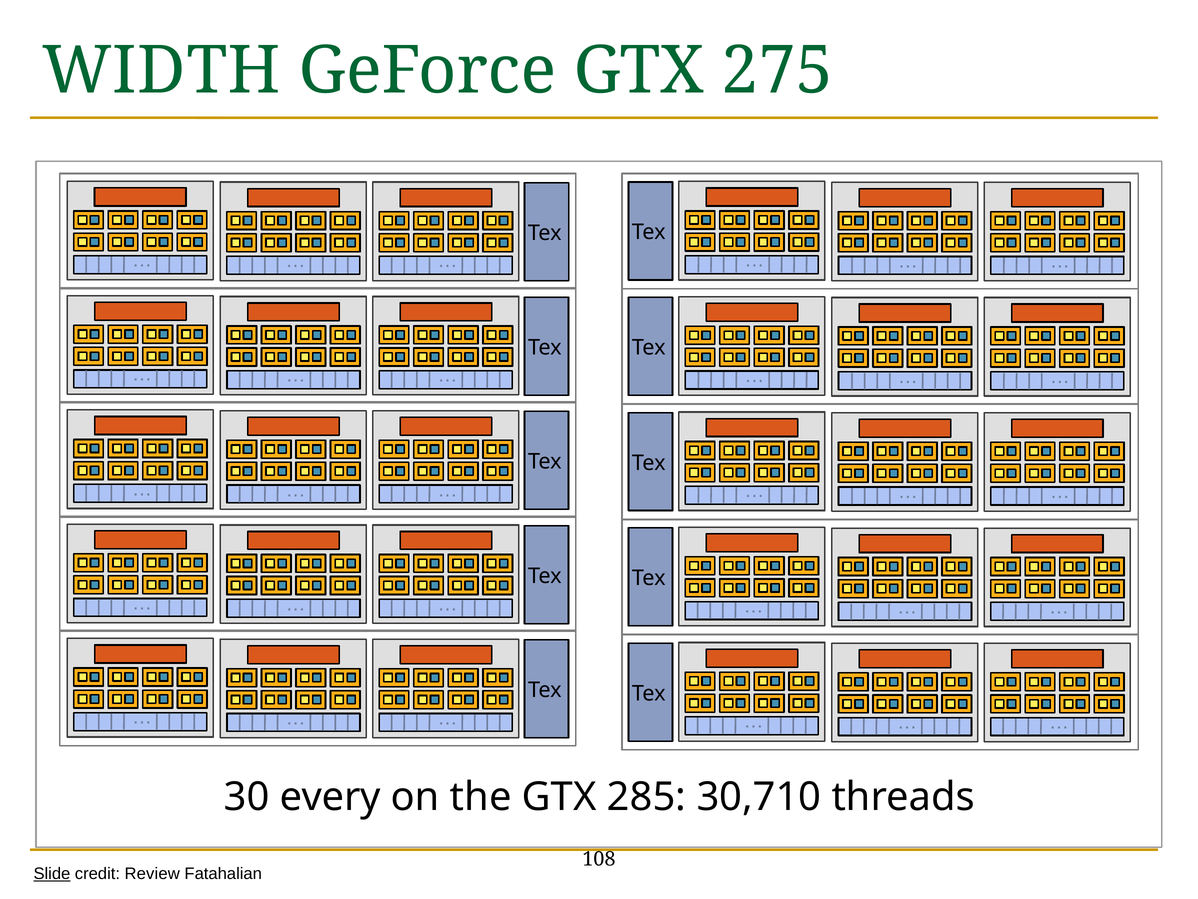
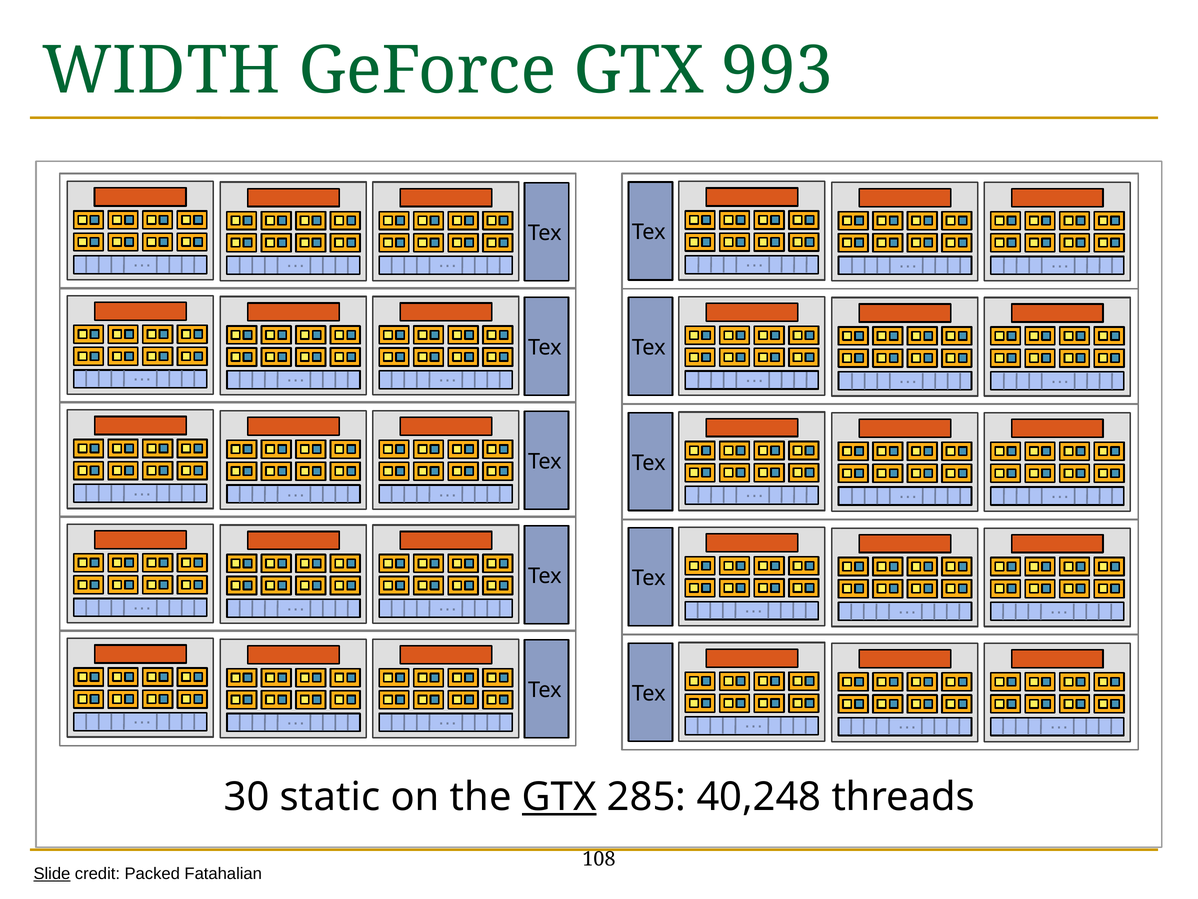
275: 275 -> 993 (777, 71)
every: every -> static (330, 797)
GTX underline: none -> present (559, 797)
30,710: 30,710 -> 40,248 (759, 797)
Review: Review -> Packed (152, 873)
